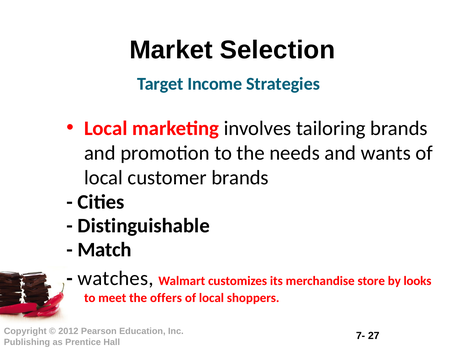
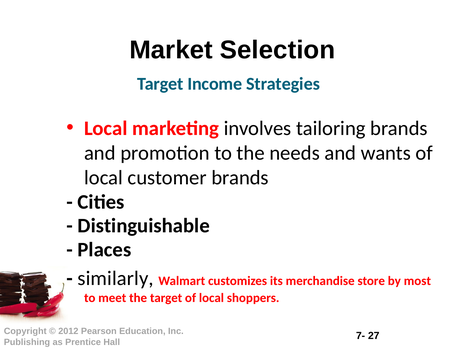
Match: Match -> Places (104, 250)
watches: watches -> similarly (116, 279)
looks: looks -> most (417, 282)
the offers: offers -> target (166, 299)
